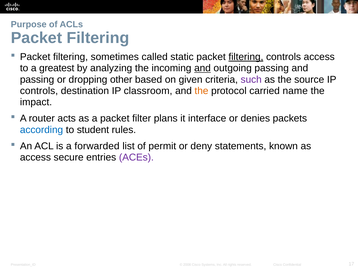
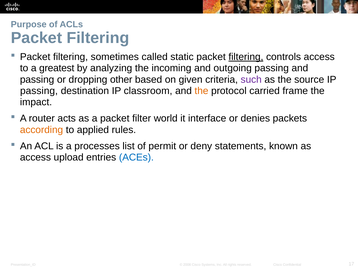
and underline: present -> none (202, 68)
controls: controls -> passing (39, 91)
name: name -> frame (295, 91)
plans: plans -> world (166, 119)
according colour: blue -> orange (42, 130)
student: student -> applied (93, 130)
forwarded: forwarded -> processes (97, 146)
secure: secure -> upload (69, 158)
ACEs colour: purple -> blue (136, 158)
